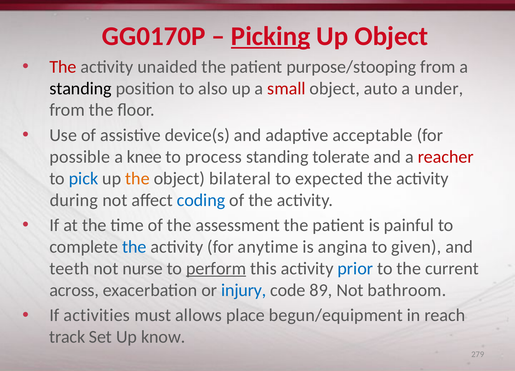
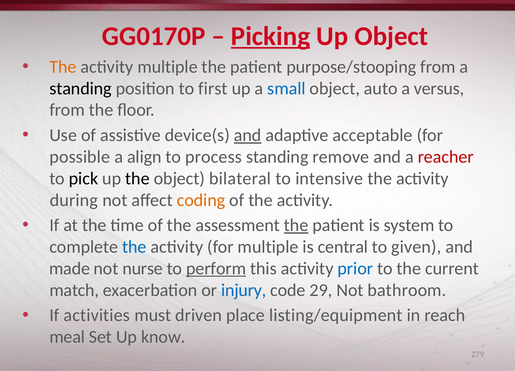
The colour: red -> orange (63, 67)
activity unaided: unaided -> multiple (168, 67)
also: also -> first (213, 88)
small colour: red -> blue (286, 88)
under: under -> versus (439, 88)
and underline: none -> present (248, 135)
knee: knee -> align (144, 157)
tolerate: tolerate -> remove (341, 157)
pick colour: blue -> black (84, 178)
the colour: orange -> black (137, 178)
expected: expected -> intensive (329, 178)
coding colour: blue -> orange (201, 200)
the underline: none -> present (296, 225)
painful: painful -> system (409, 225)
for anytime: anytime -> multiple (268, 247)
angina: angina -> central (343, 247)
teeth: teeth -> made (70, 268)
across: across -> match (74, 290)
89: 89 -> 29 (321, 290)
allows: allows -> driven (199, 315)
begun/equipment: begun/equipment -> listing/equipment (336, 315)
track: track -> meal (67, 337)
